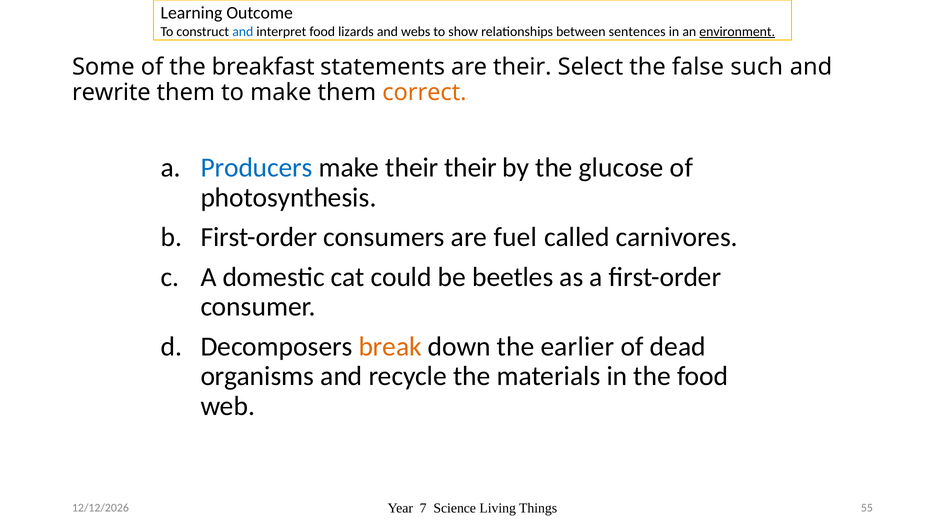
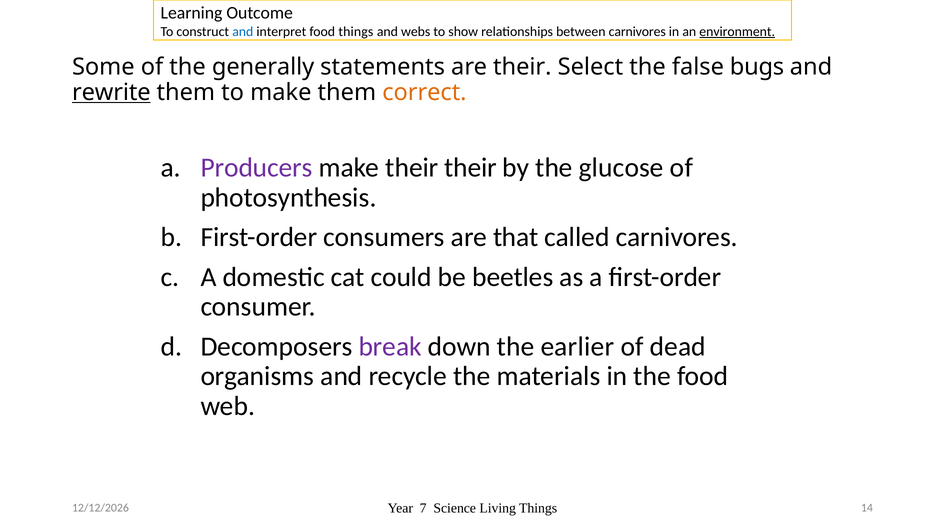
food lizards: lizards -> things (356, 32)
between sentences: sentences -> carnivores (637, 32)
breakfast: breakfast -> generally (263, 67)
such: such -> bugs (757, 67)
rewrite underline: none -> present (111, 92)
Producers colour: blue -> purple (257, 168)
fuel: fuel -> that (516, 237)
break colour: orange -> purple (390, 346)
55: 55 -> 14 (867, 508)
